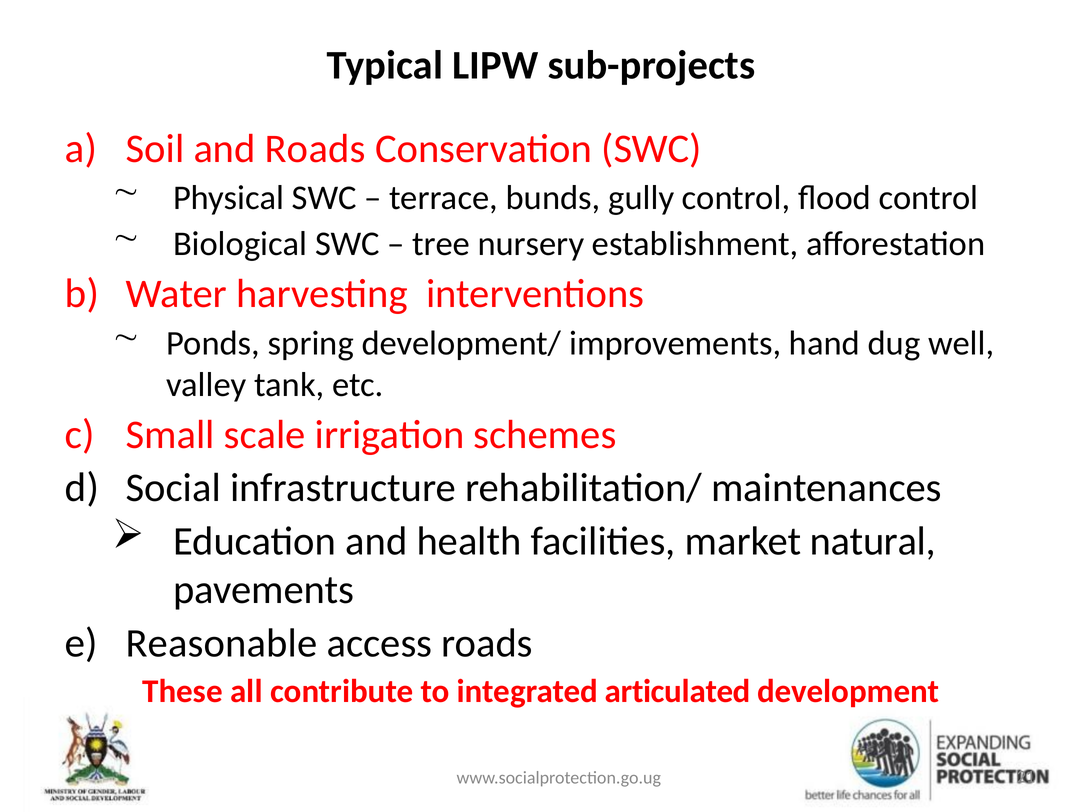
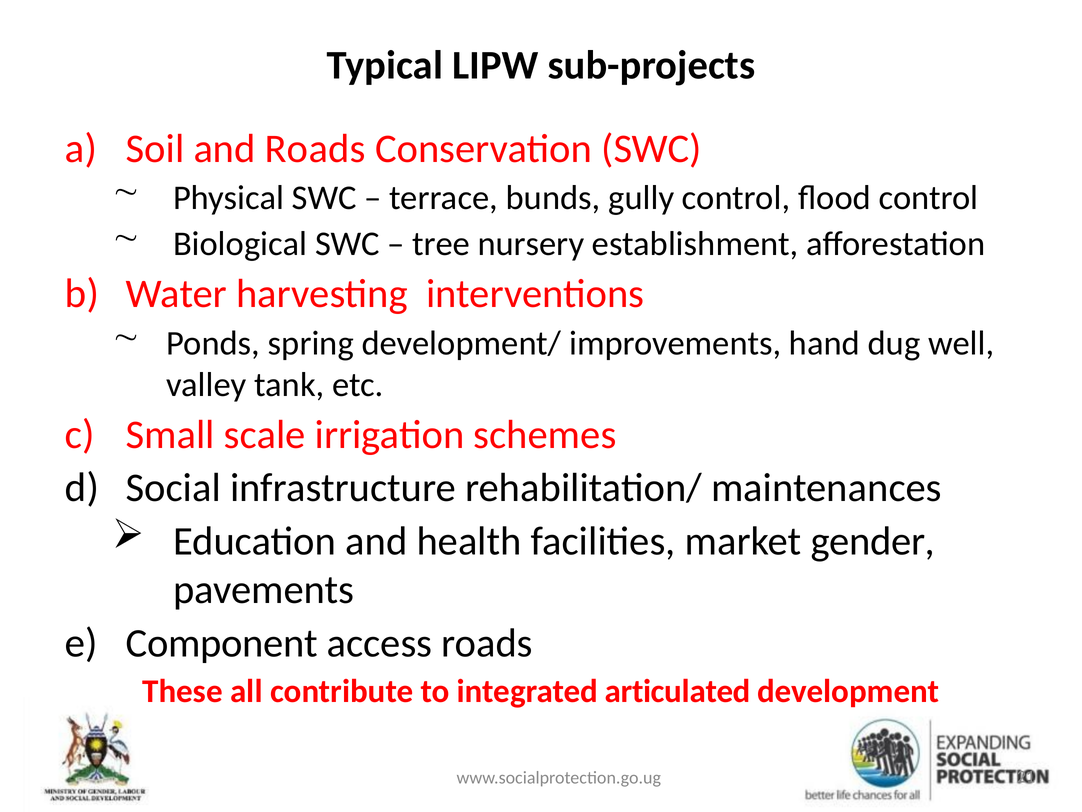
natural: natural -> gender (873, 541)
Reasonable: Reasonable -> Component (222, 643)
